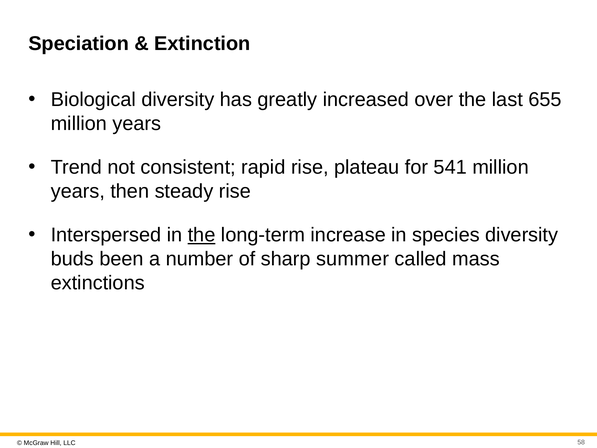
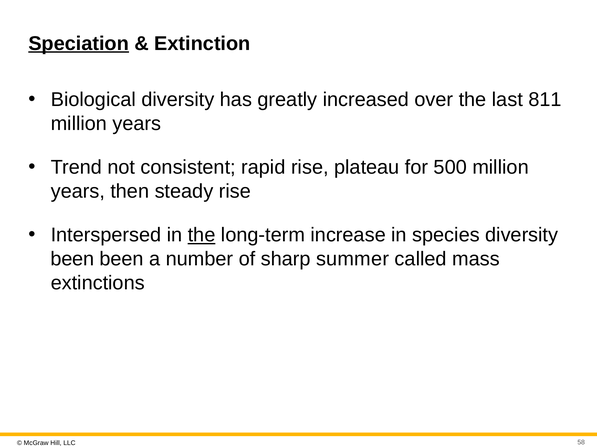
Speciation underline: none -> present (79, 43)
655: 655 -> 811 (545, 100)
541: 541 -> 500 (450, 167)
buds: buds -> been (72, 259)
